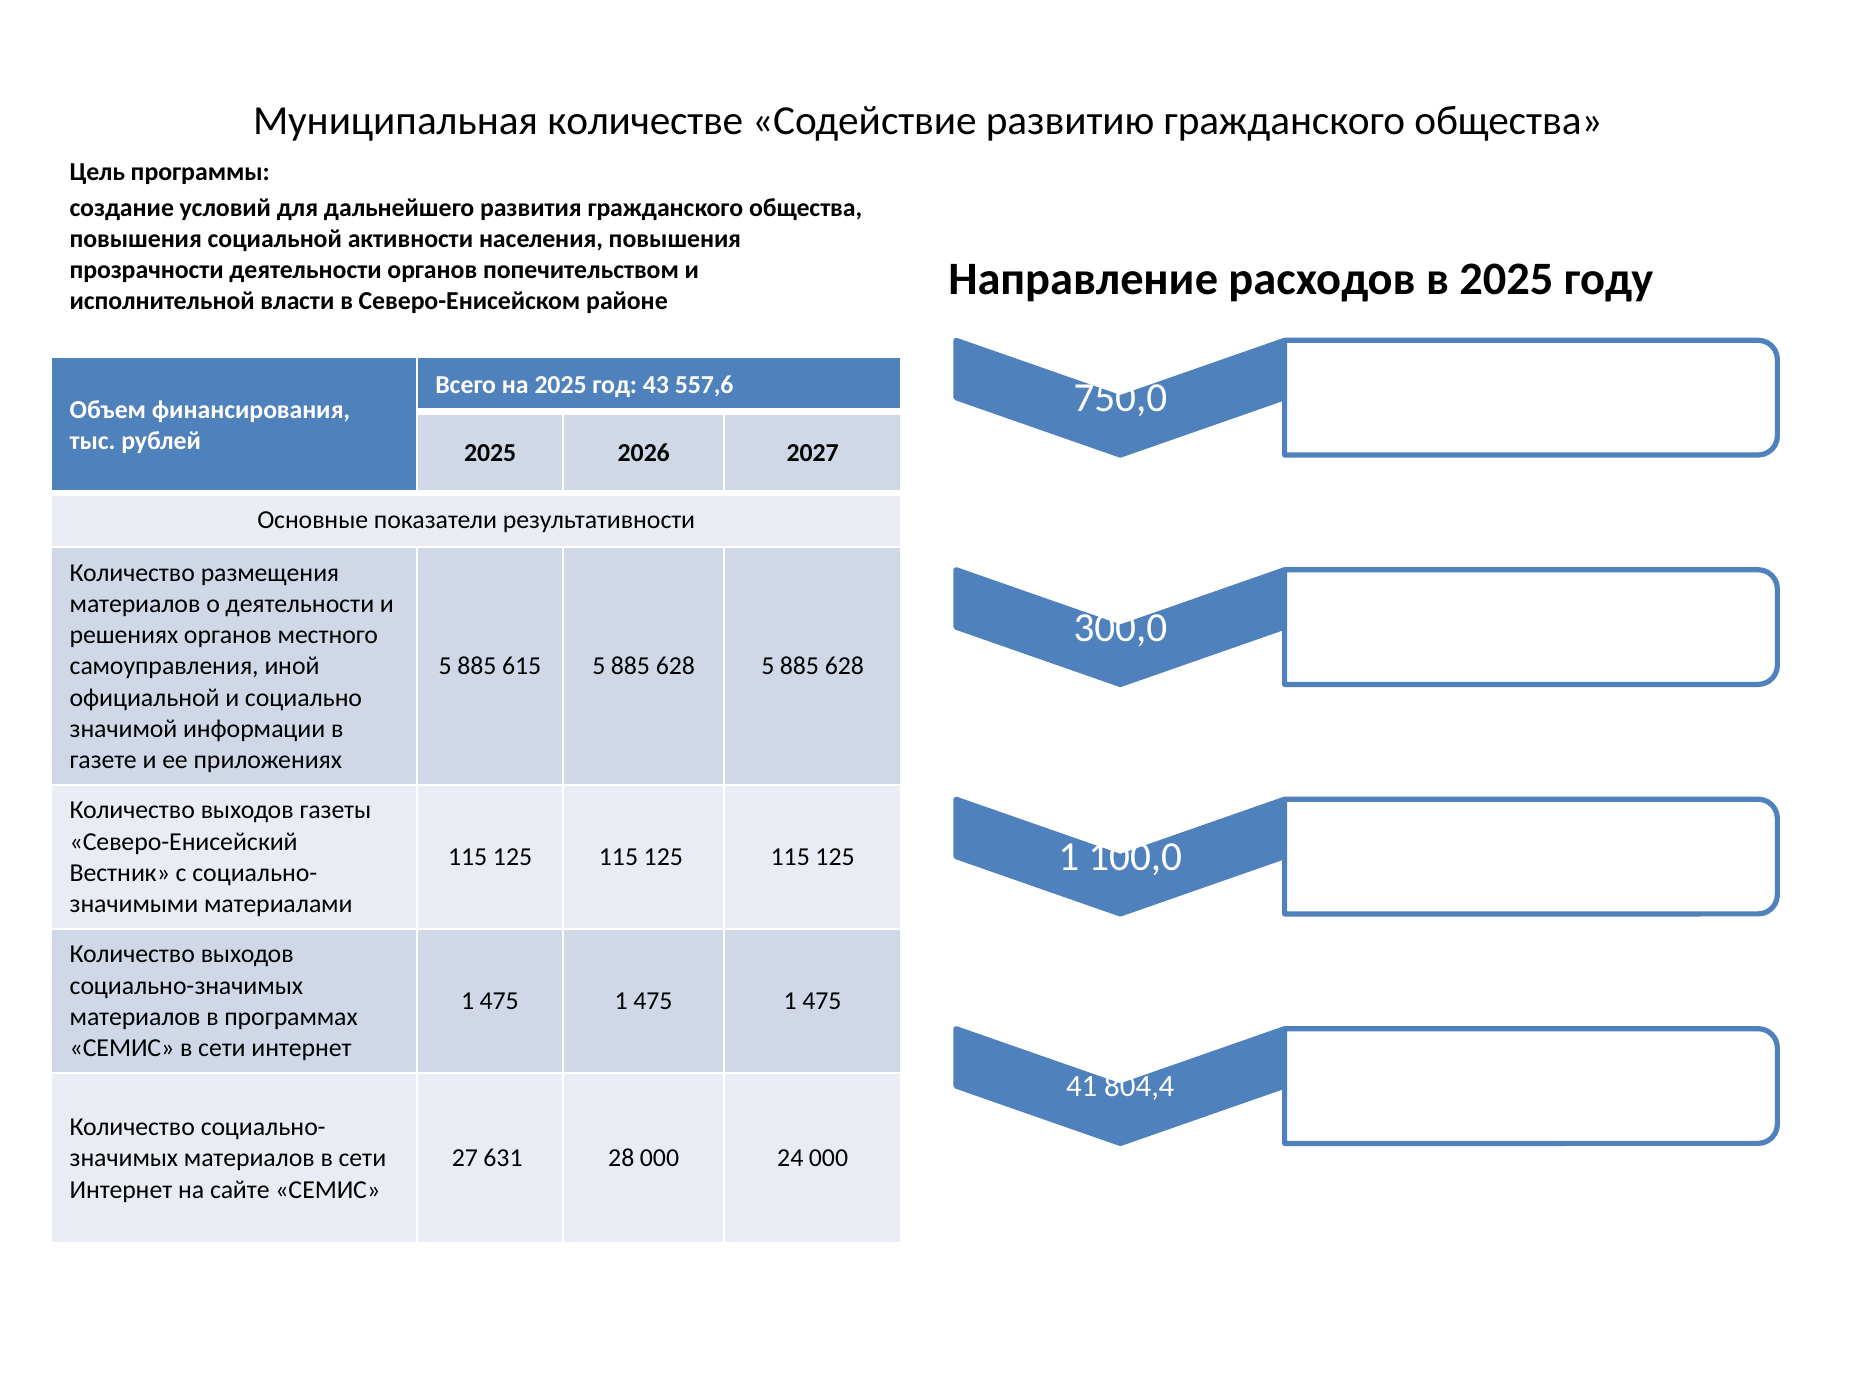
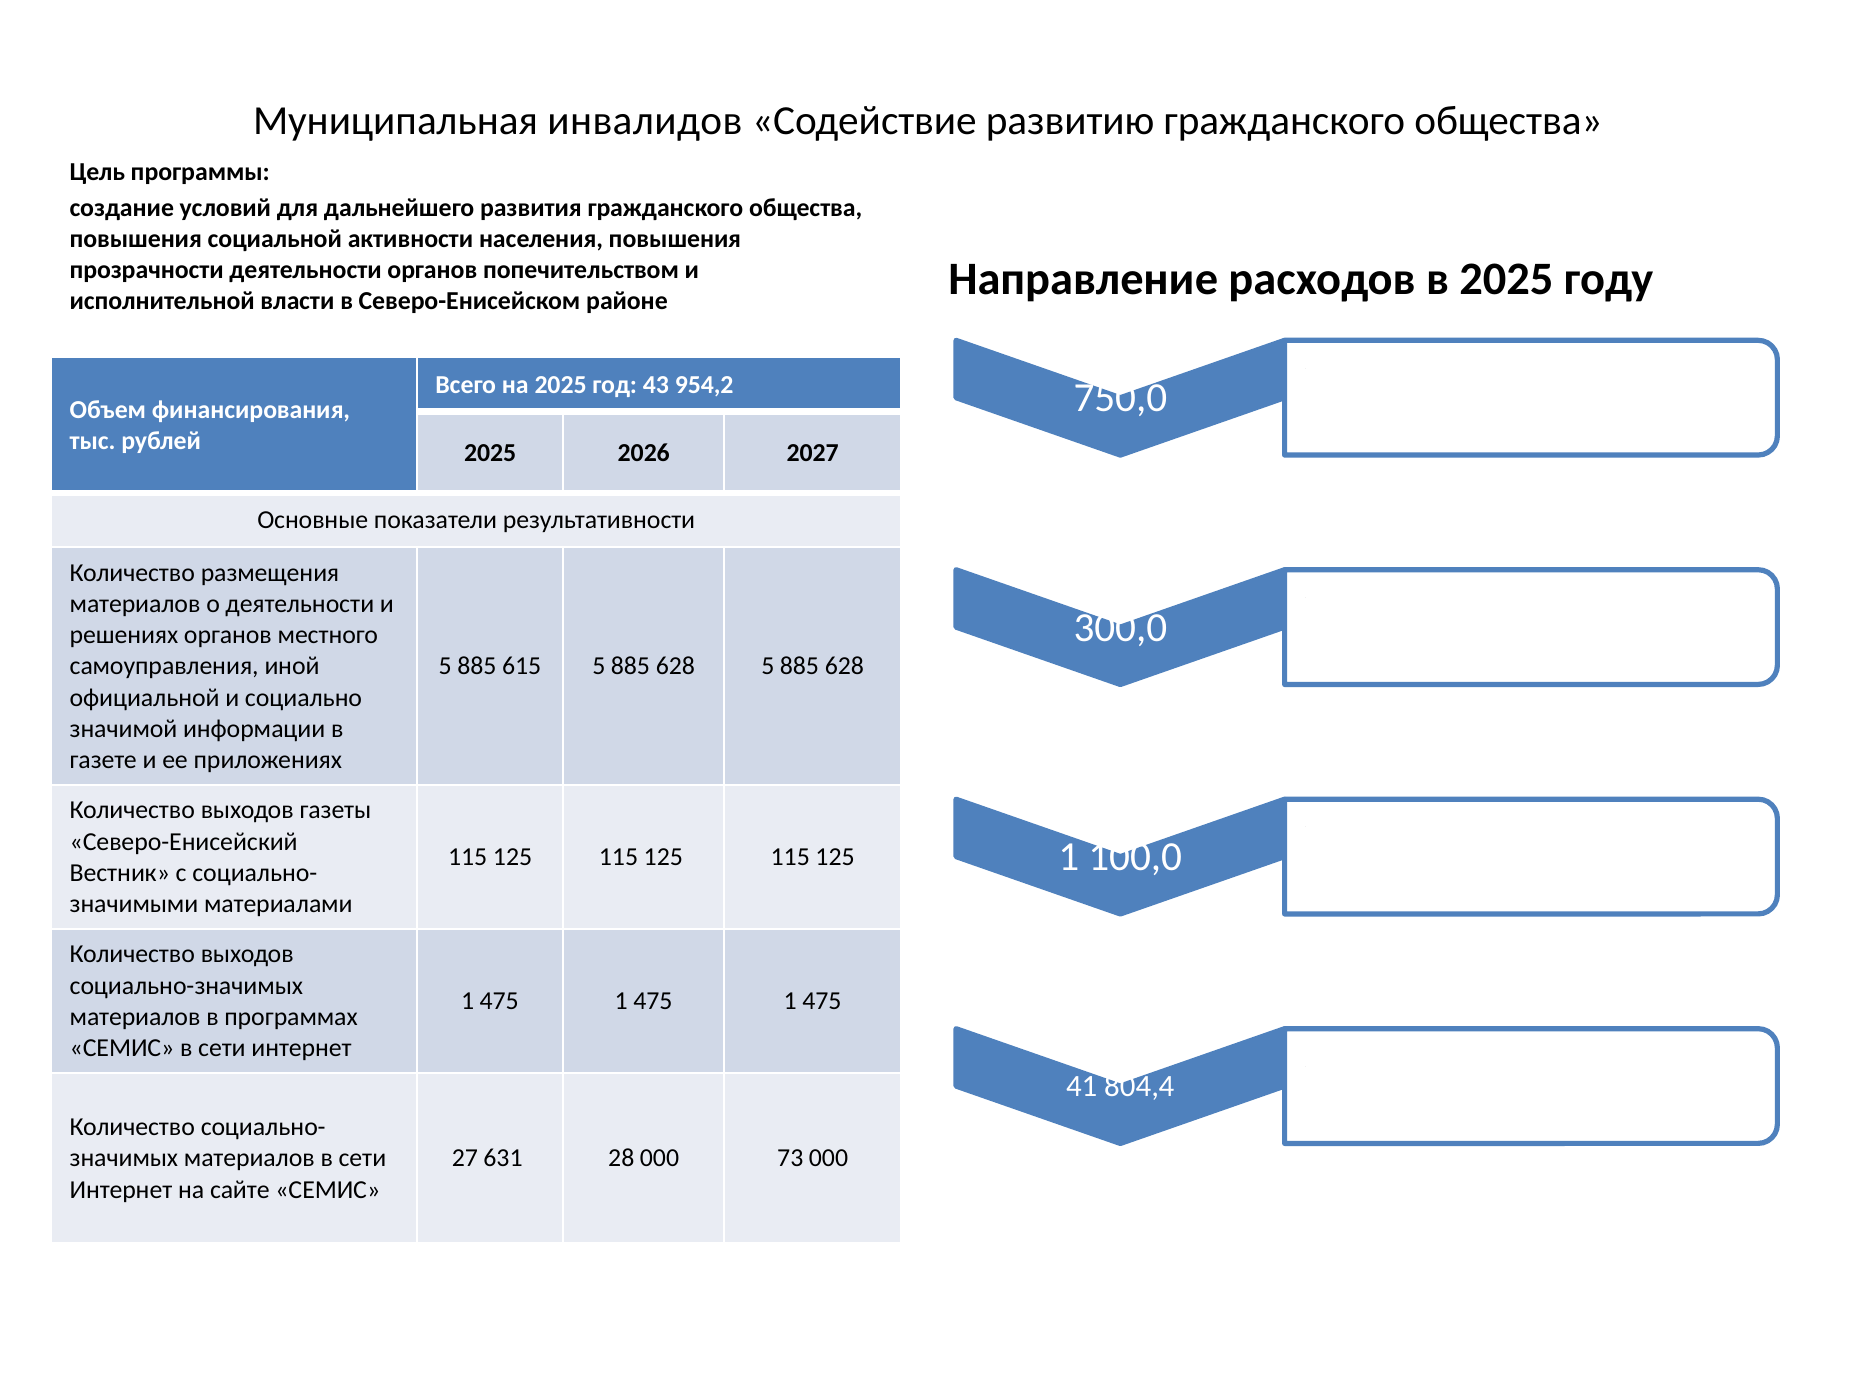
количестве: количестве -> инвалидов (645, 121)
557,6: 557,6 -> 954,2 (704, 385)
24: 24 -> 73 (790, 1158)
